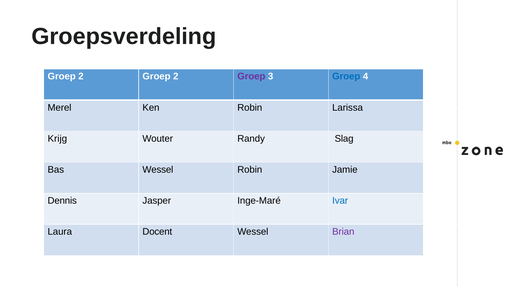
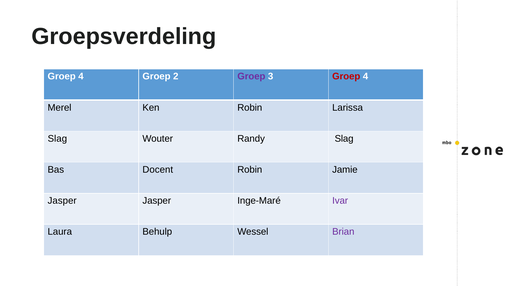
2: 2 -> 4 (81, 76)
Groep colour: blue -> red (346, 76)
Krijg: Krijg -> Slag (57, 138)
Bas Wessel: Wessel -> Docent (158, 170)
Dennis: Dennis -> Jasper (62, 201)
Ivar colour: blue -> purple (340, 201)
Docent: Docent -> Behulp (157, 232)
